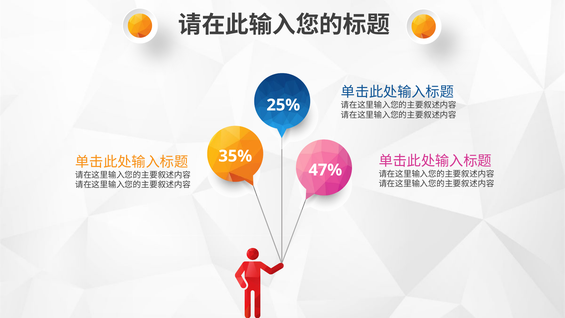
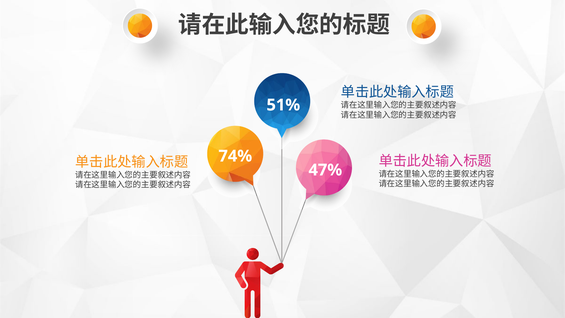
25%: 25% -> 51% (283, 105)
35%: 35% -> 74% (235, 156)
